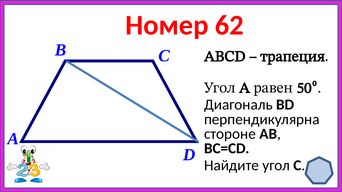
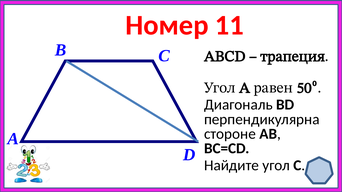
62: 62 -> 11 (229, 25)
